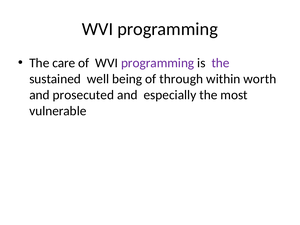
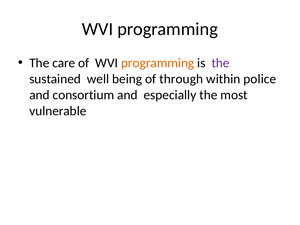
programming colour: purple -> orange (158, 63)
worth: worth -> police (260, 79)
prosecuted: prosecuted -> consortium (83, 95)
